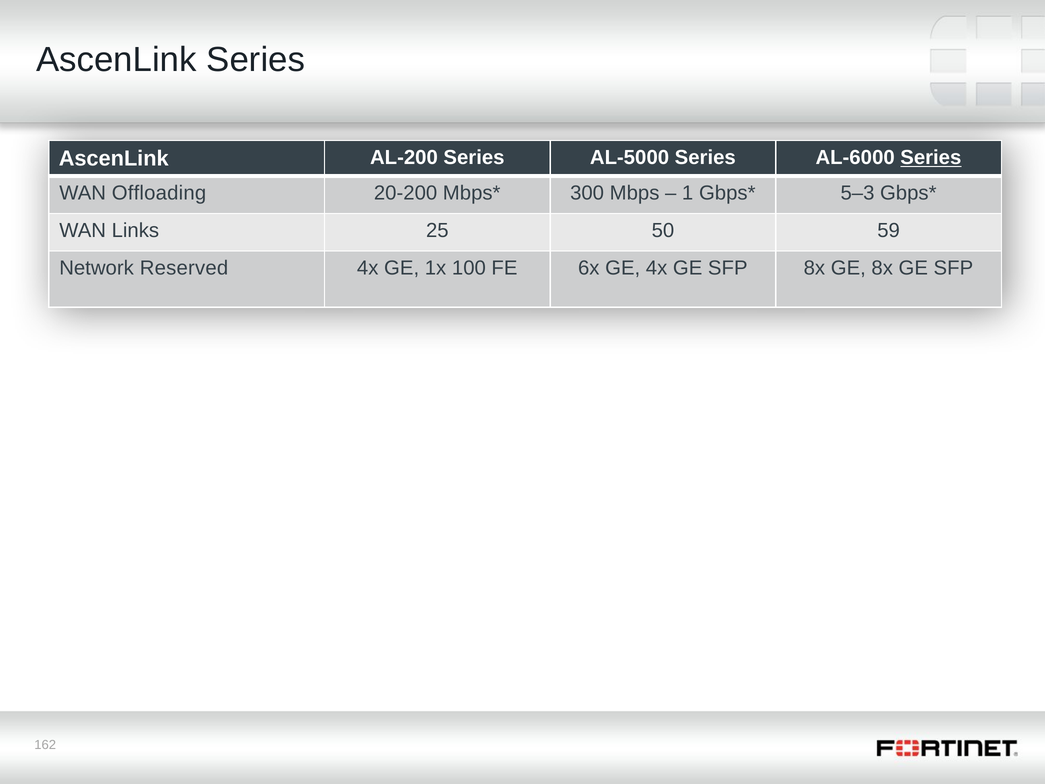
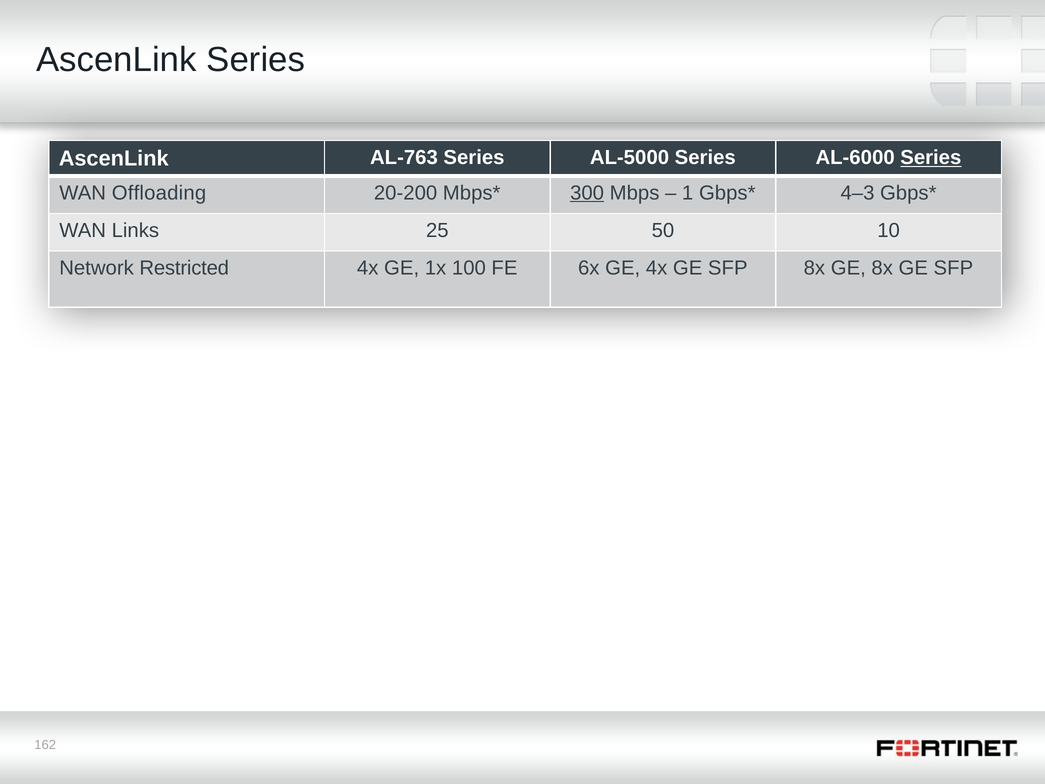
AL-200: AL-200 -> AL-763 (404, 158)
300 underline: none -> present (587, 193)
5–3: 5–3 -> 4–3 (857, 193)
59: 59 -> 10 (889, 230)
Reserved: Reserved -> Restricted (184, 268)
